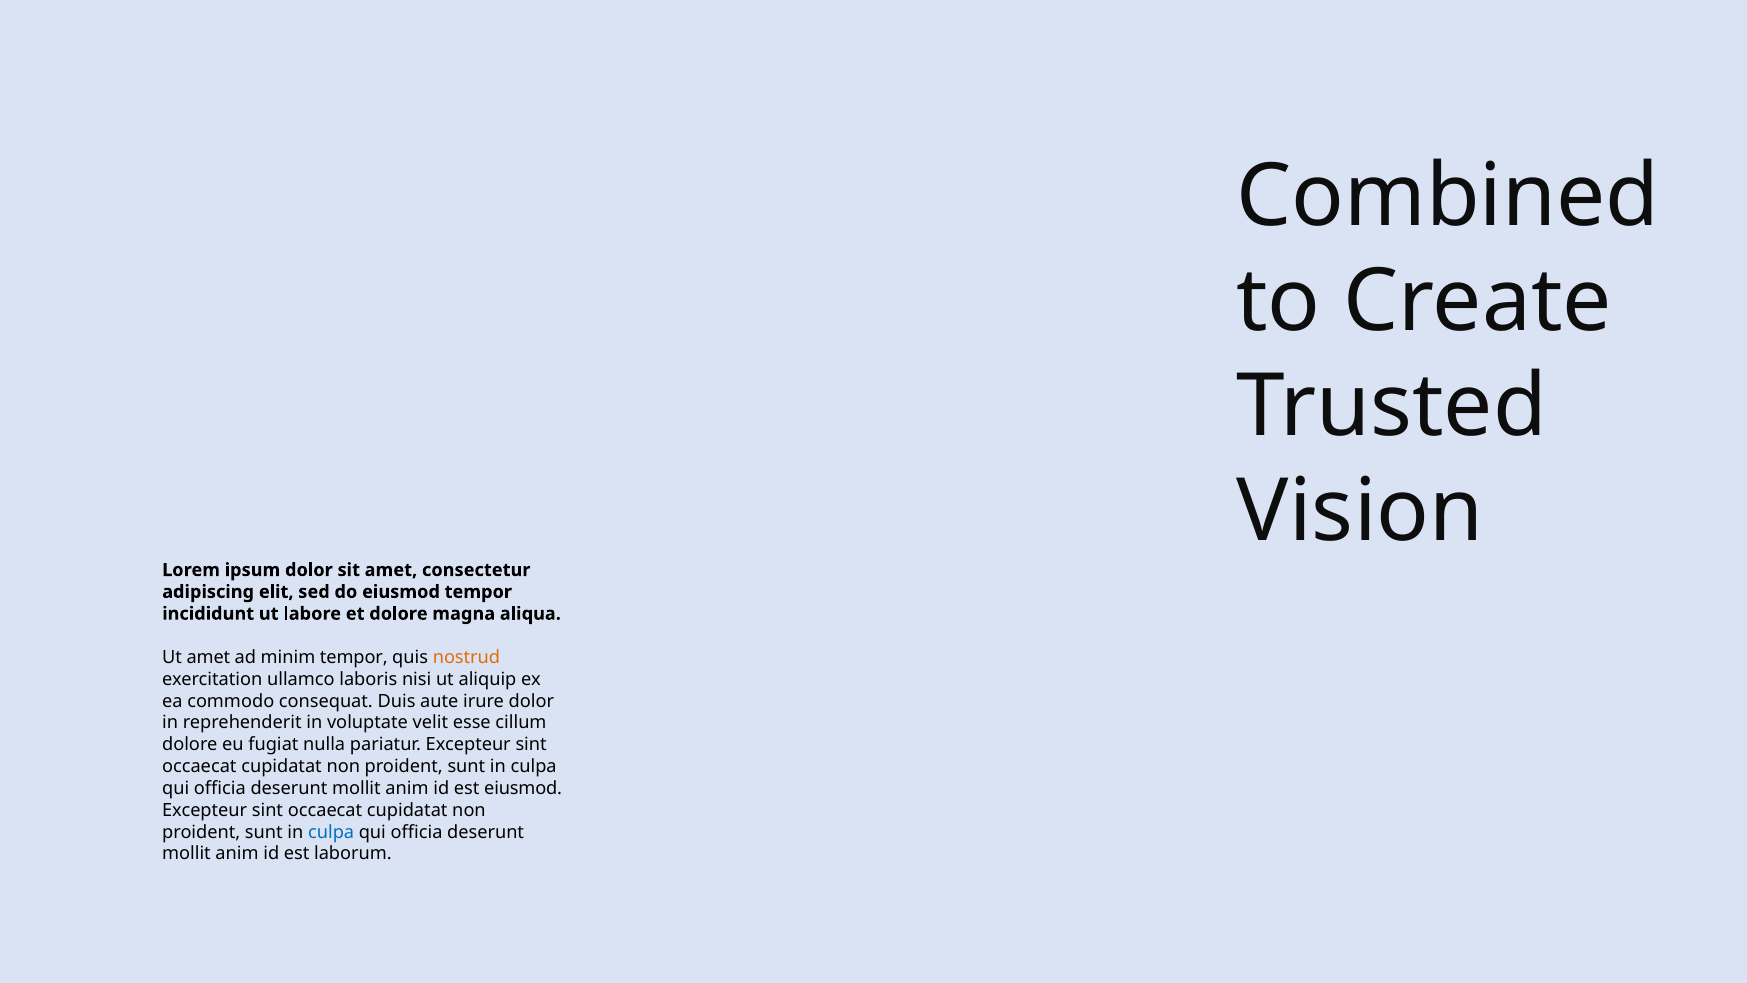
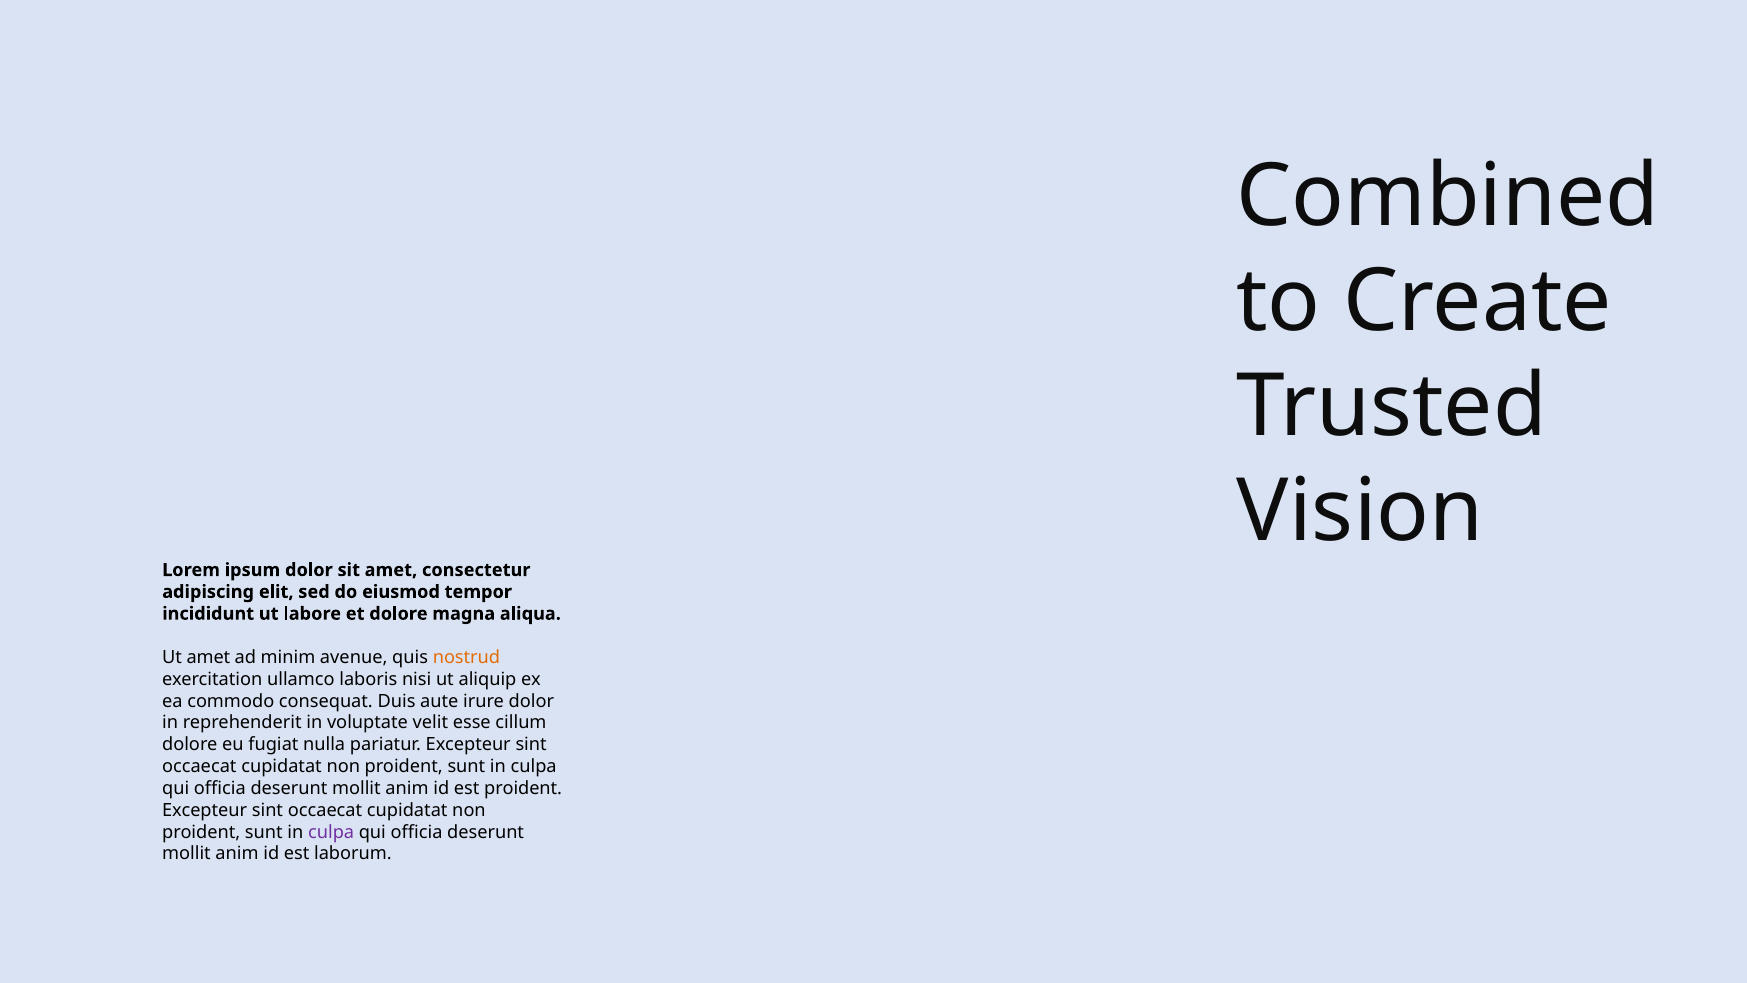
minim tempor: tempor -> avenue (354, 657)
est eiusmod: eiusmod -> proident (523, 788)
culpa colour: blue -> purple (331, 832)
